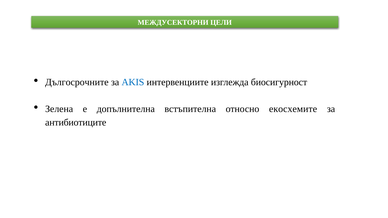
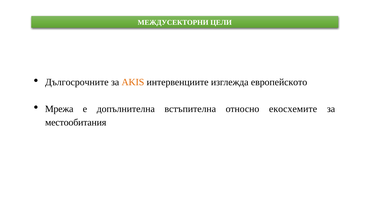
AKIS colour: blue -> orange (133, 82)
биосигурност: биосигурност -> европейското (279, 82)
Зелена: Зелена -> Мрежа (59, 109)
антибиотиците: антибиотиците -> местообитания (76, 123)
